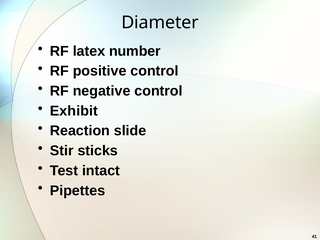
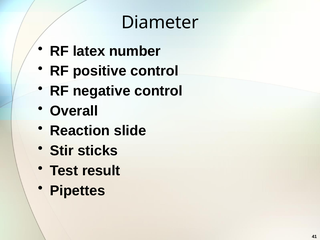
Exhibit: Exhibit -> Overall (74, 111)
intact: intact -> result (101, 171)
